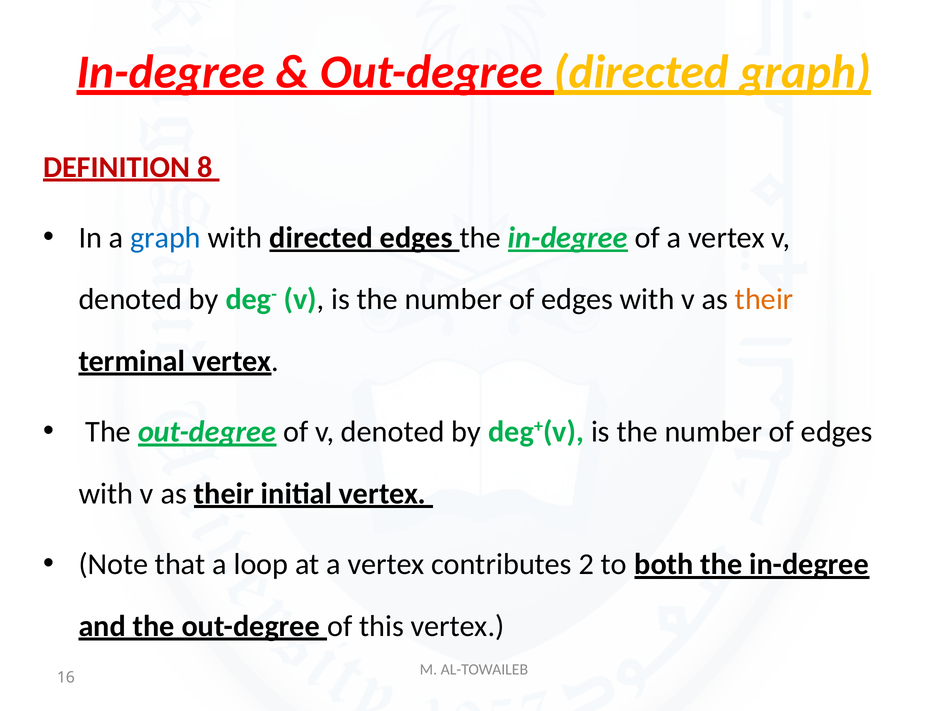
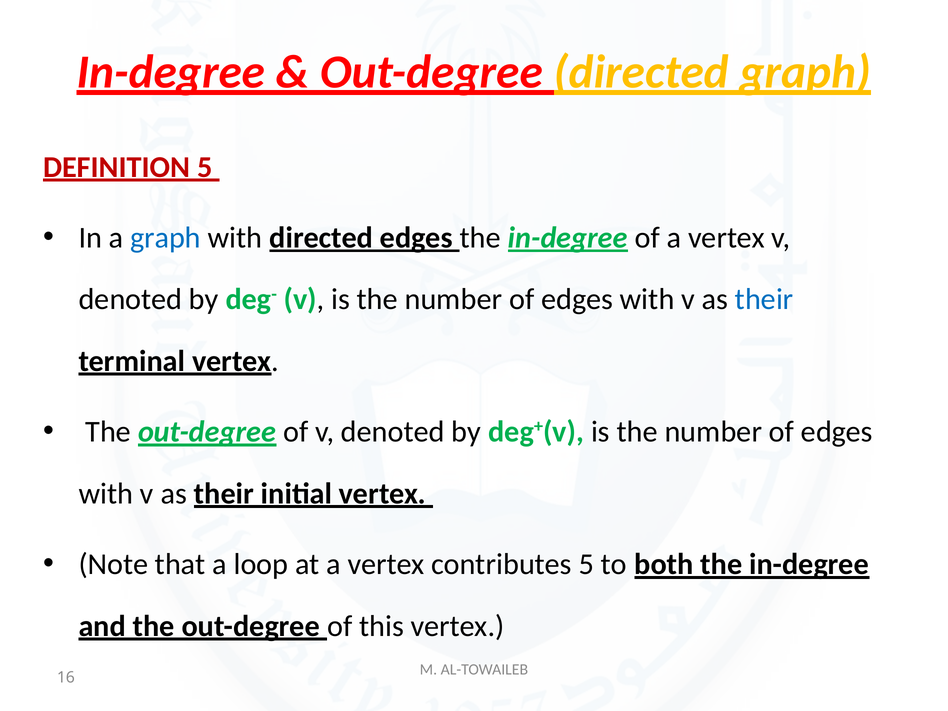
DEFINITION 8: 8 -> 5 (205, 167)
their colour: orange -> blue (764, 299)
contributes 2: 2 -> 5 (586, 564)
